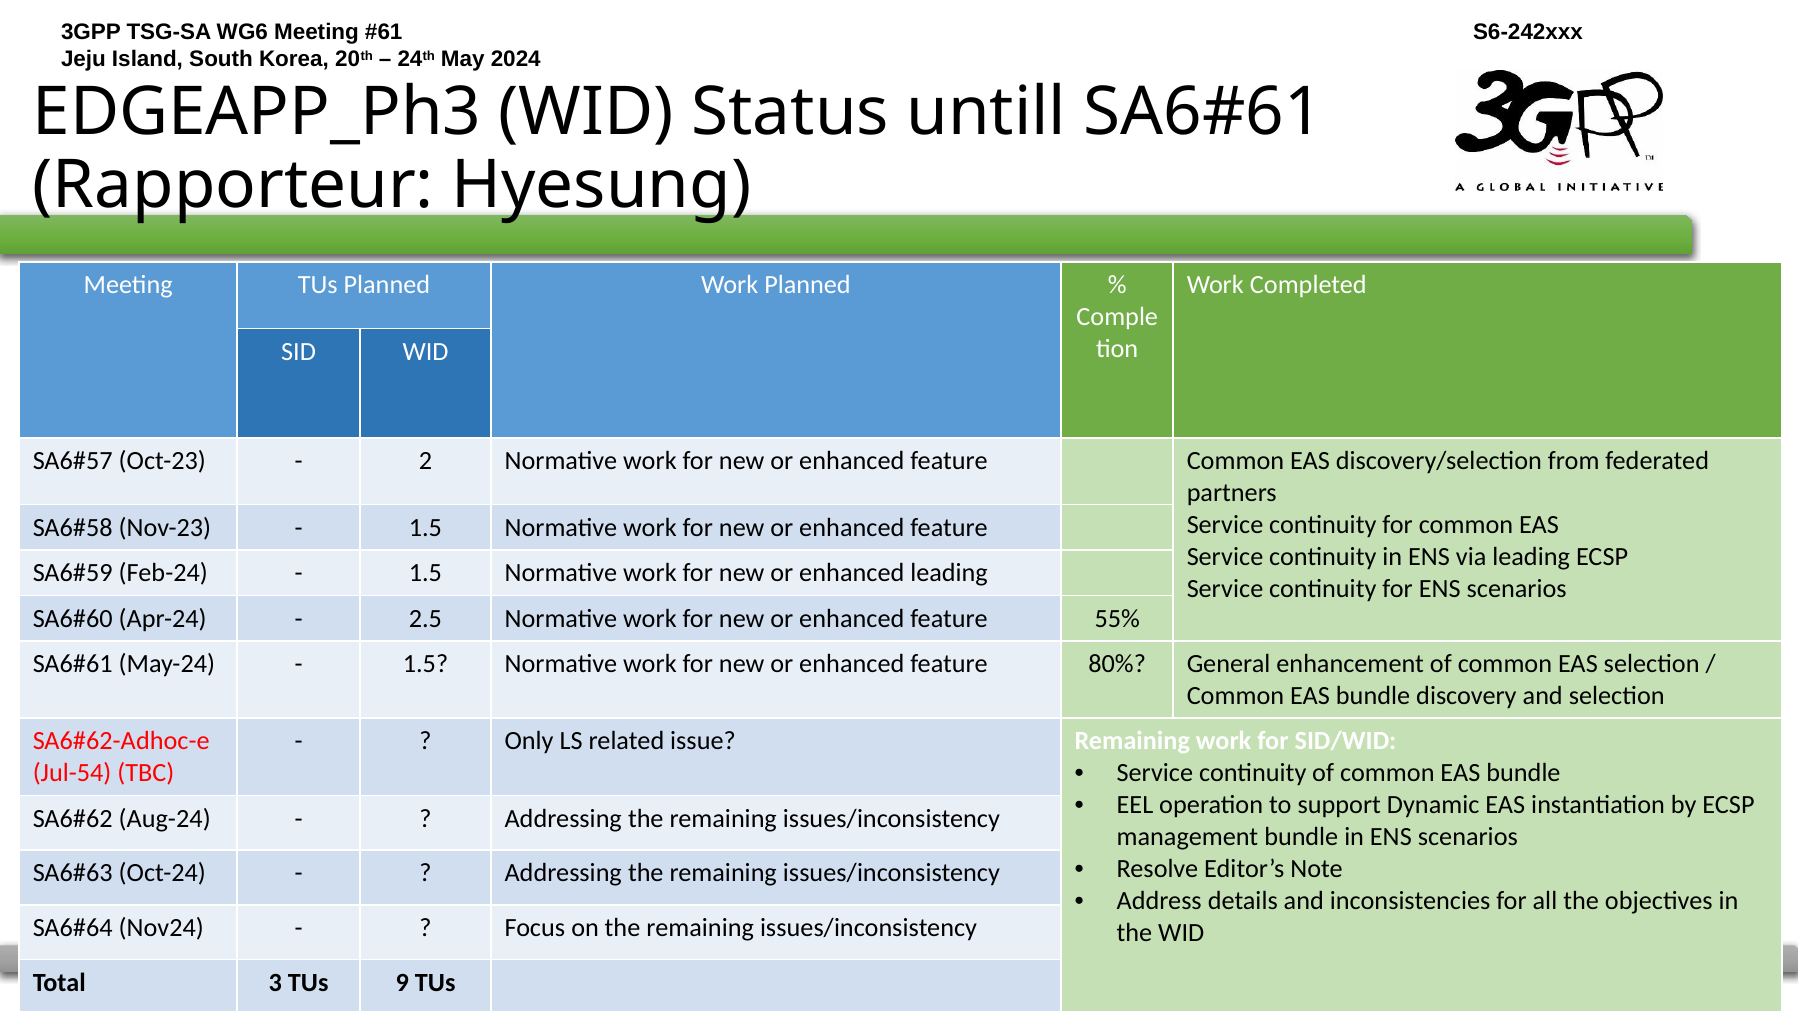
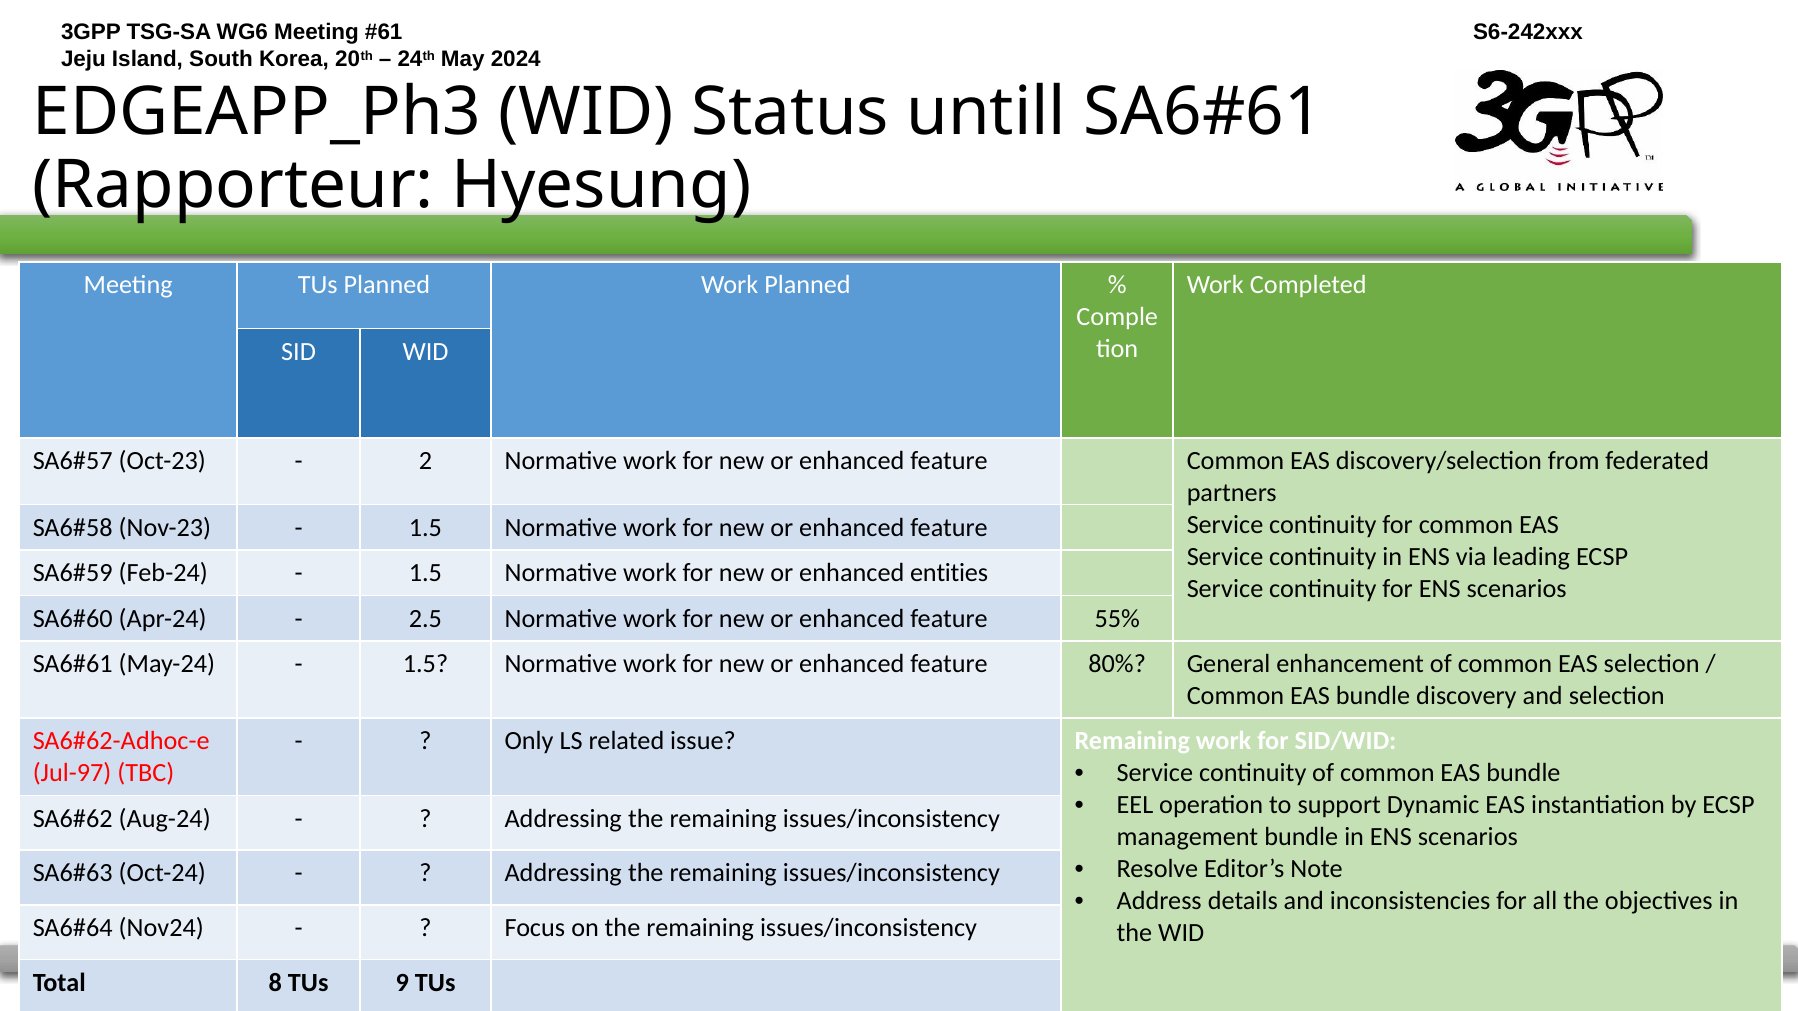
enhanced leading: leading -> entities (949, 573)
Jul-54: Jul-54 -> Jul-97 (72, 773)
3: 3 -> 8 (275, 983)
